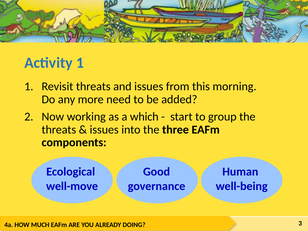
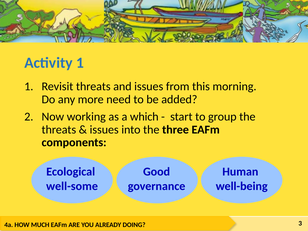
well-move: well-move -> well-some (72, 186)
